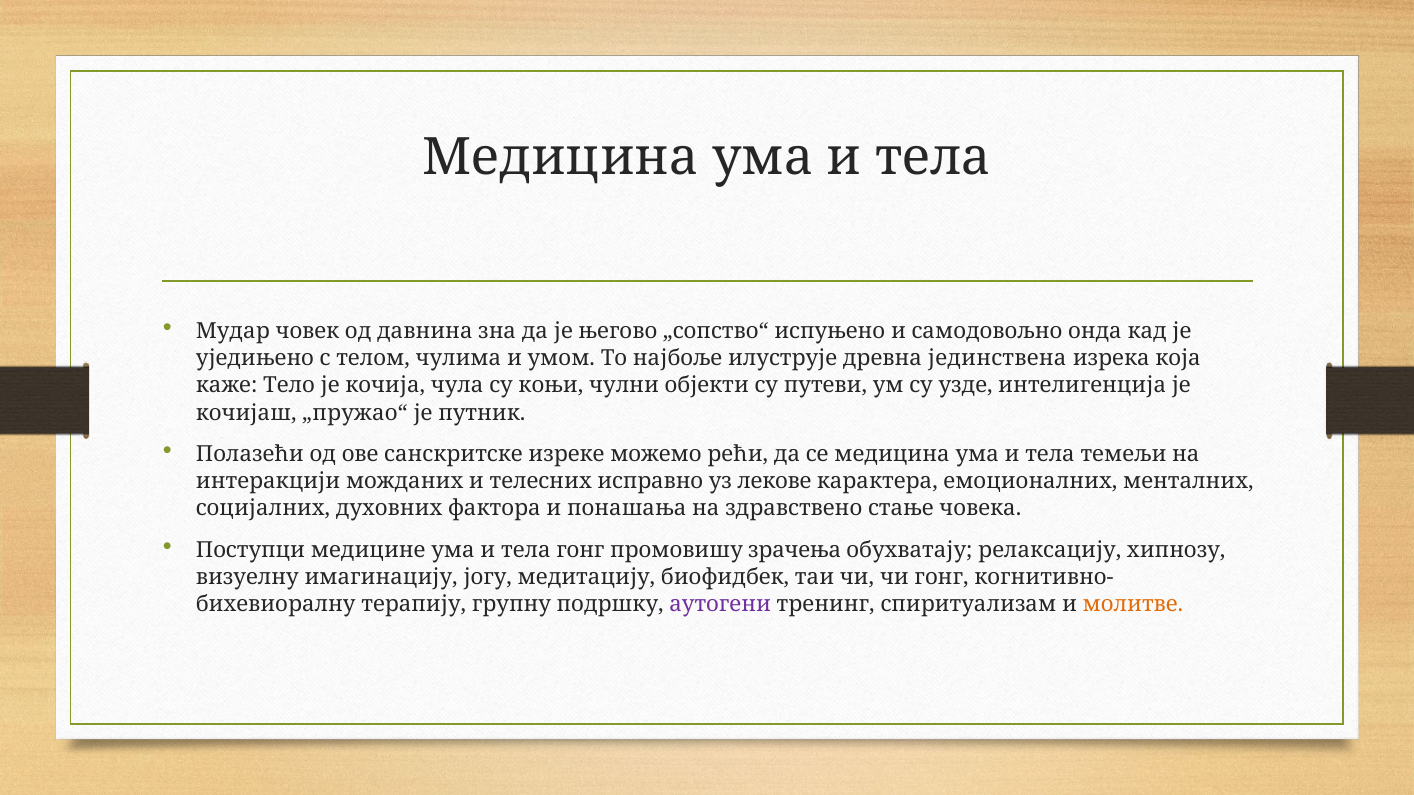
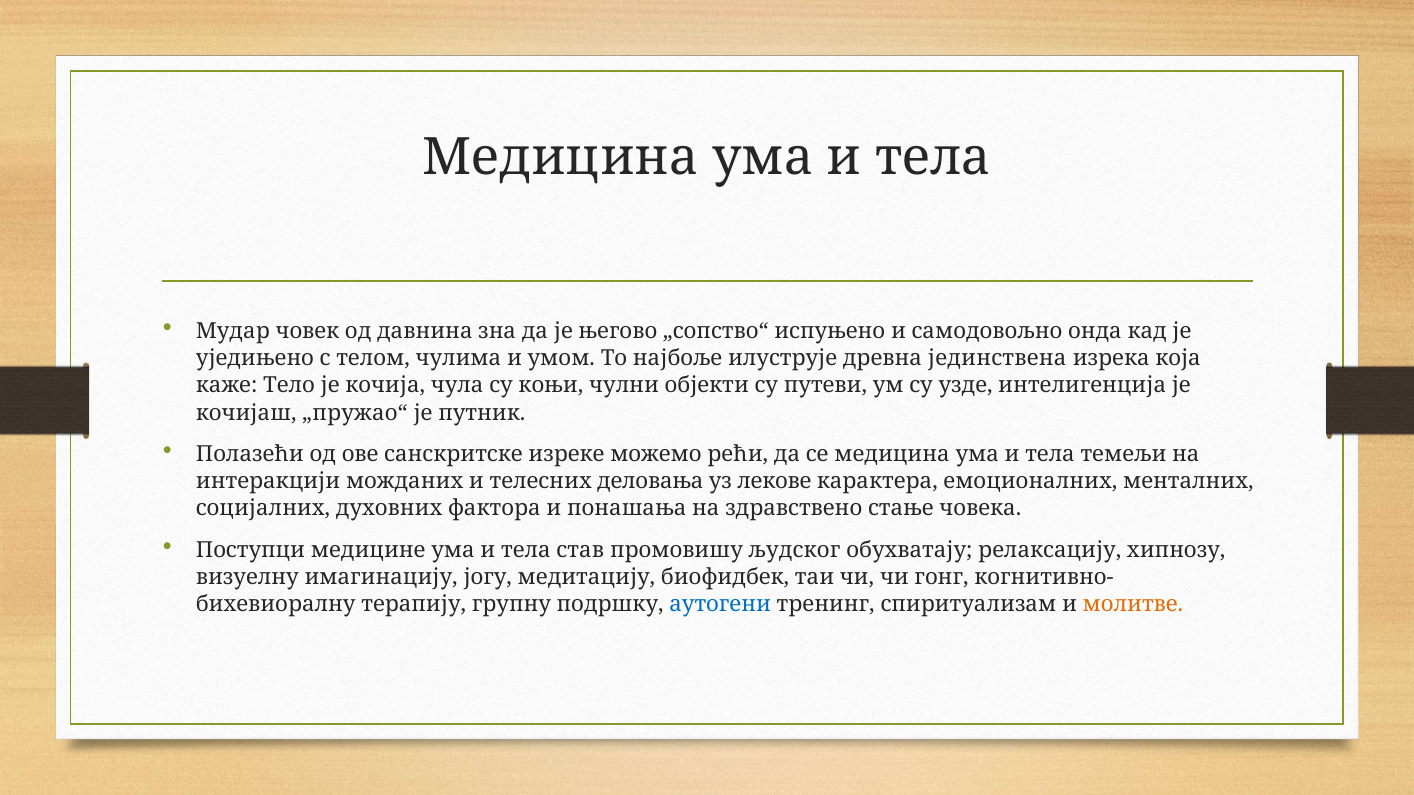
исправно: исправно -> деловања (650, 482)
тела гонг: гонг -> став (580, 550)
зрачења: зрачења -> људског (794, 550)
аутогени colour: purple -> blue (720, 605)
